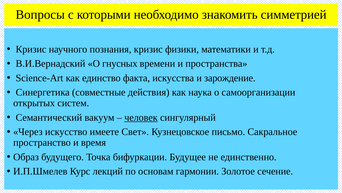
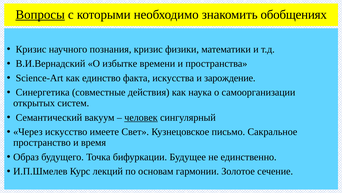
Вопросы underline: none -> present (40, 15)
симметрией: симметрией -> обобщениях (294, 15)
гнусных: гнусных -> избытке (120, 63)
